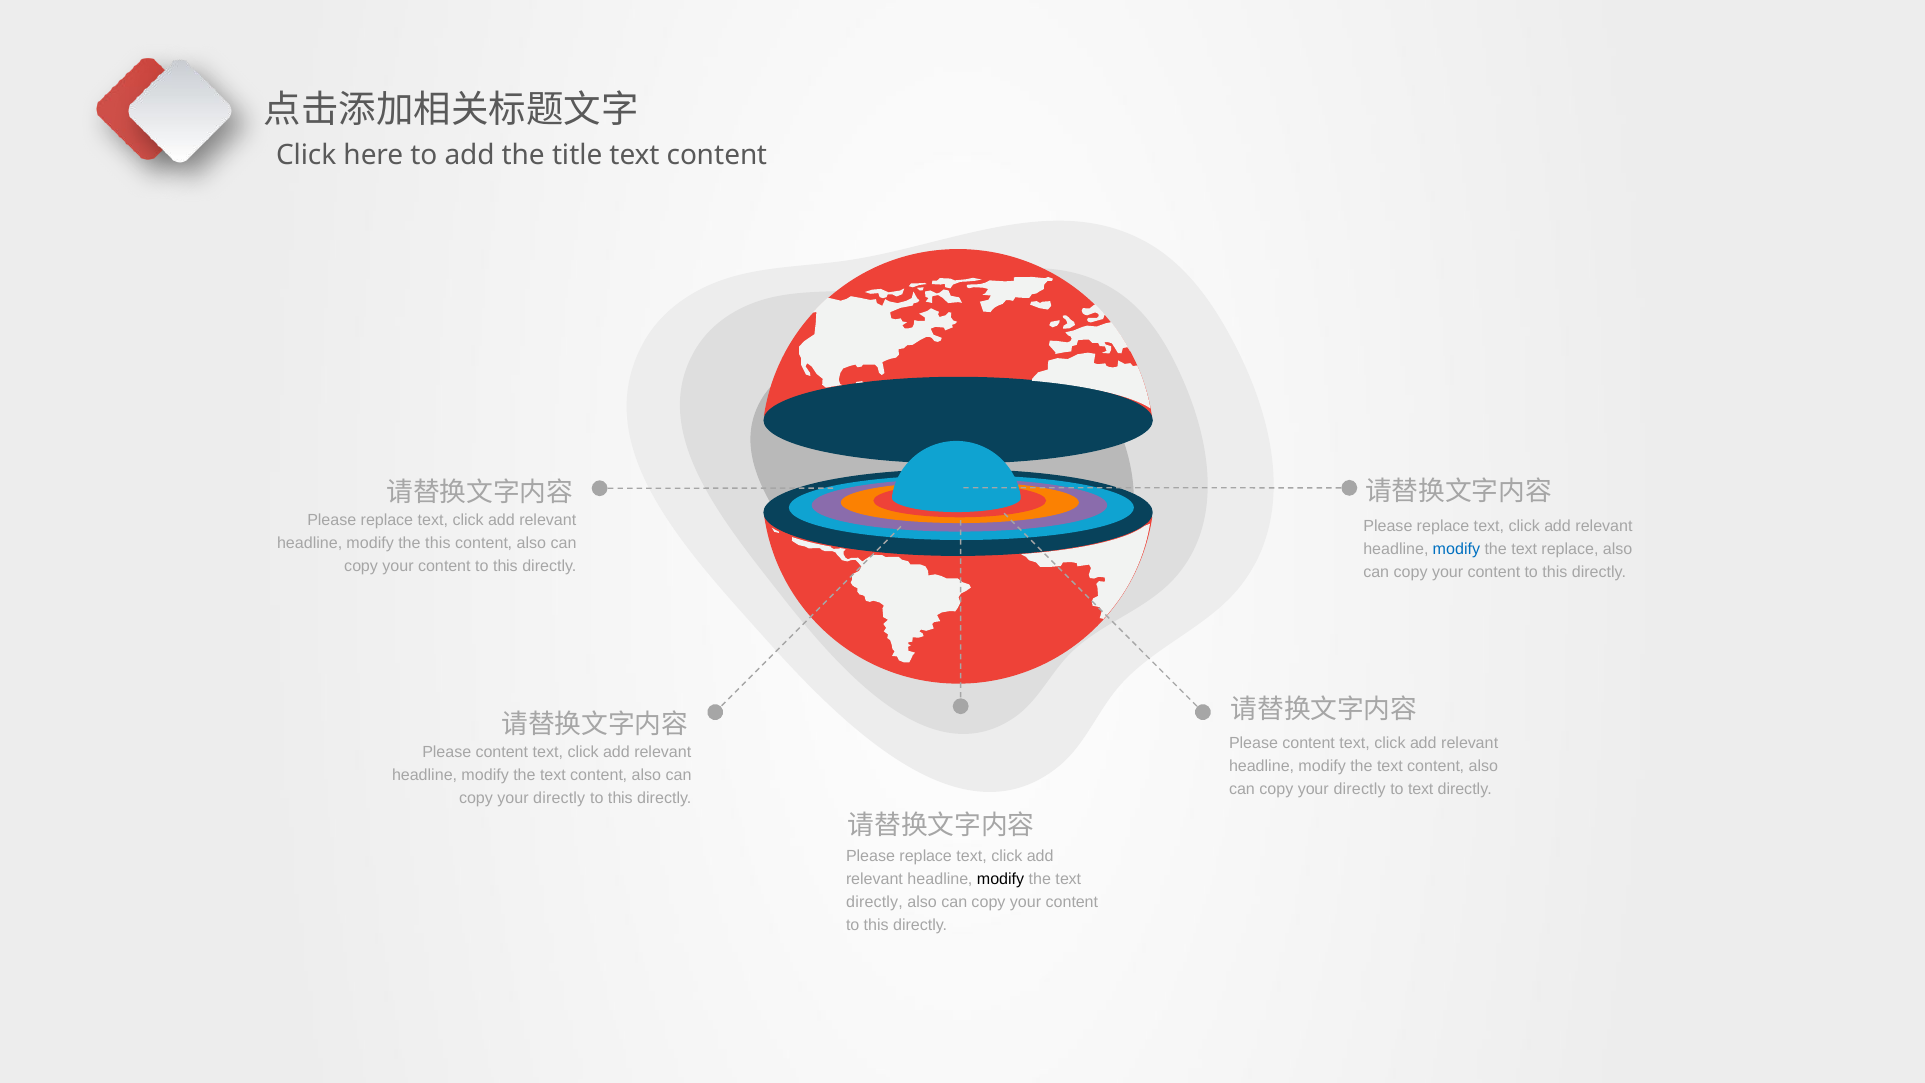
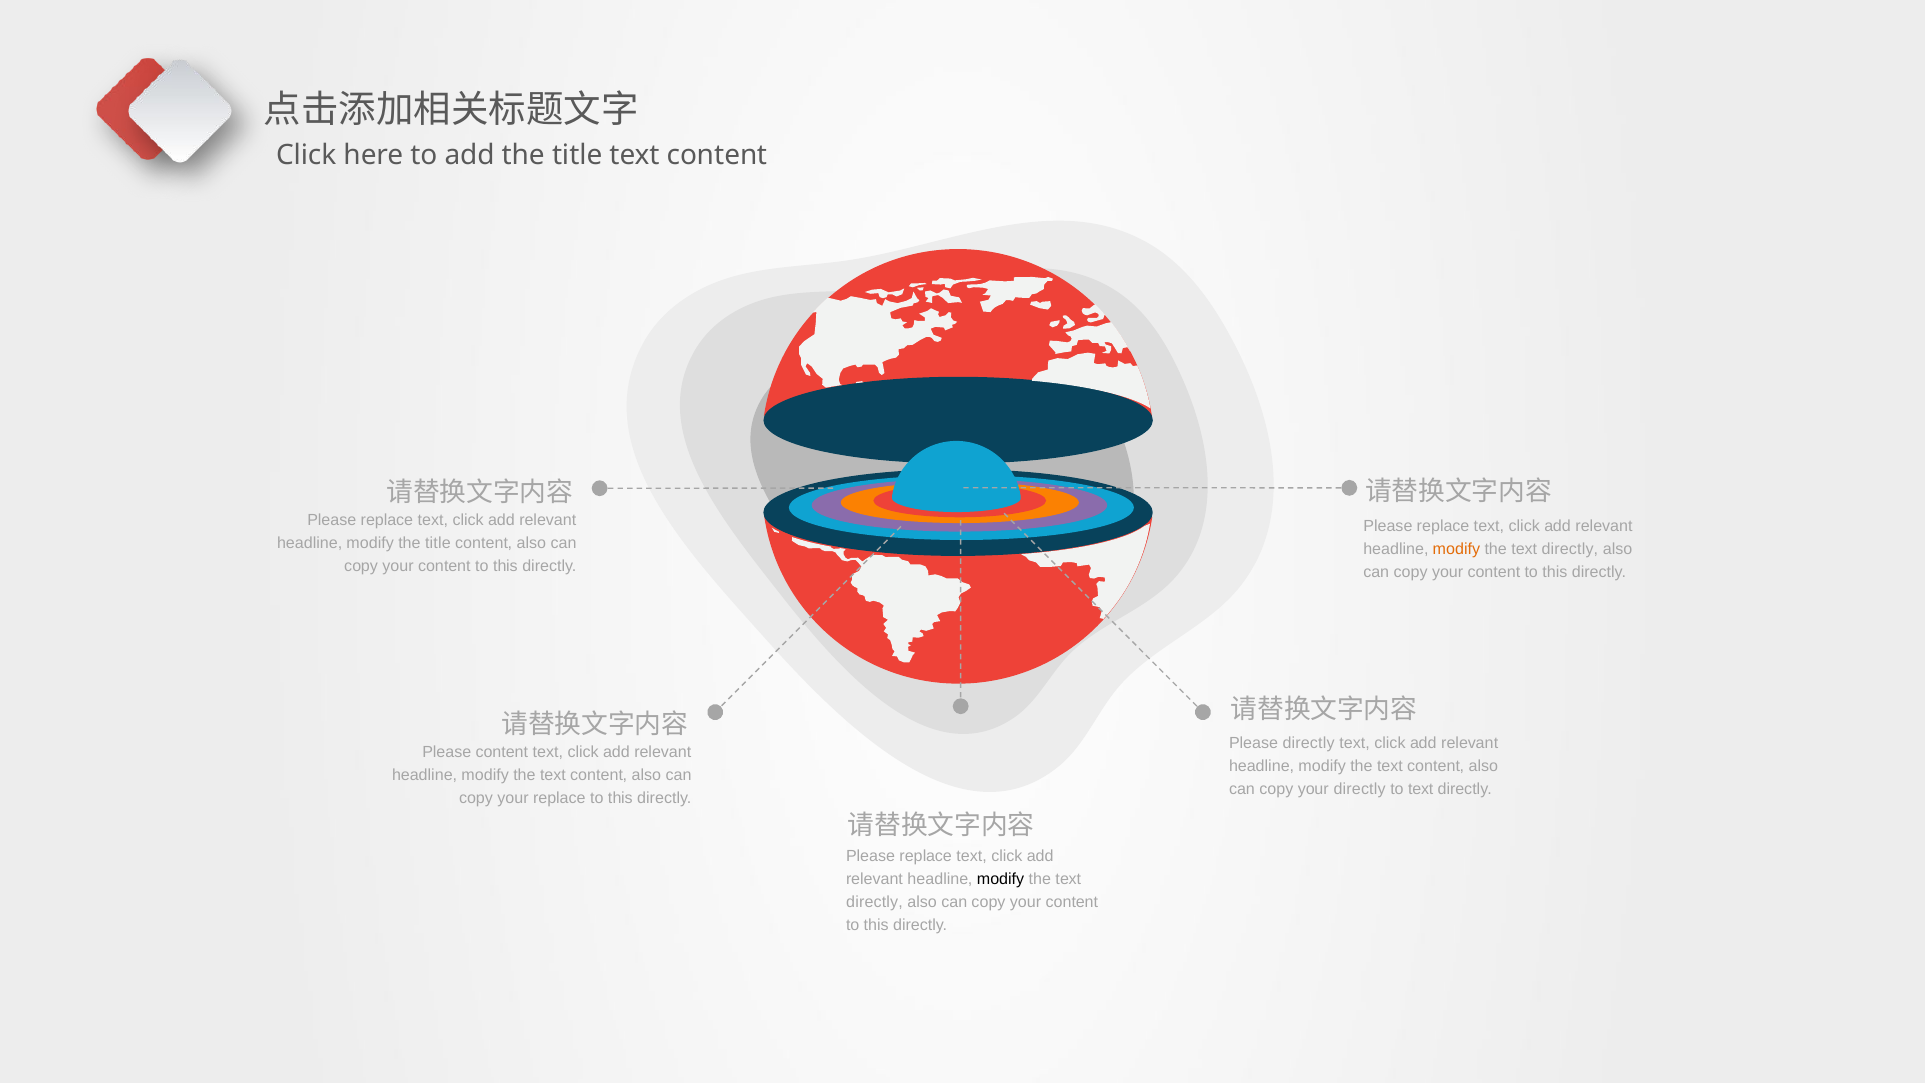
modify the this: this -> title (438, 543)
modify colour: blue -> orange (1456, 549)
replace: replace -> directly (1570, 549)
content: content -> directly (1309, 743)
directly: directly -> replace (559, 799)
